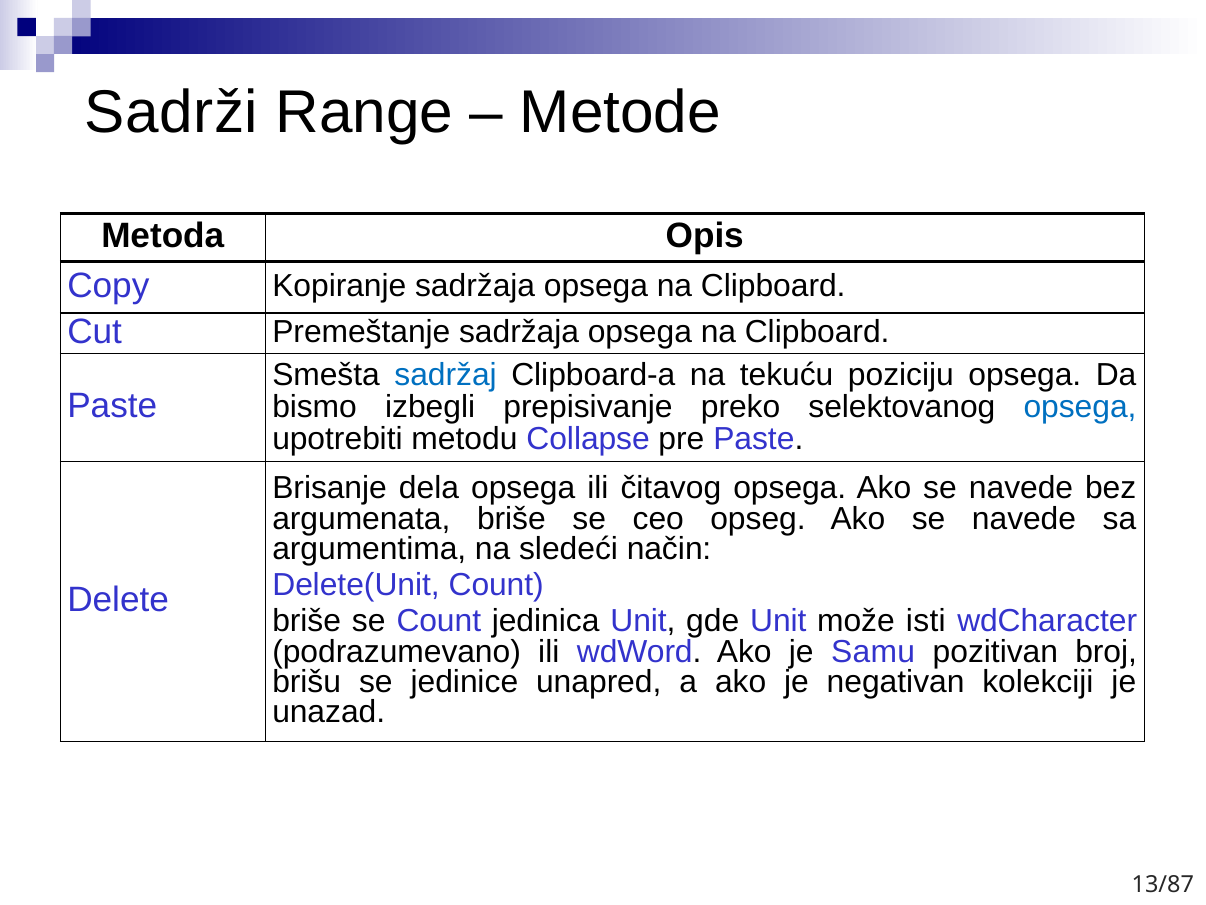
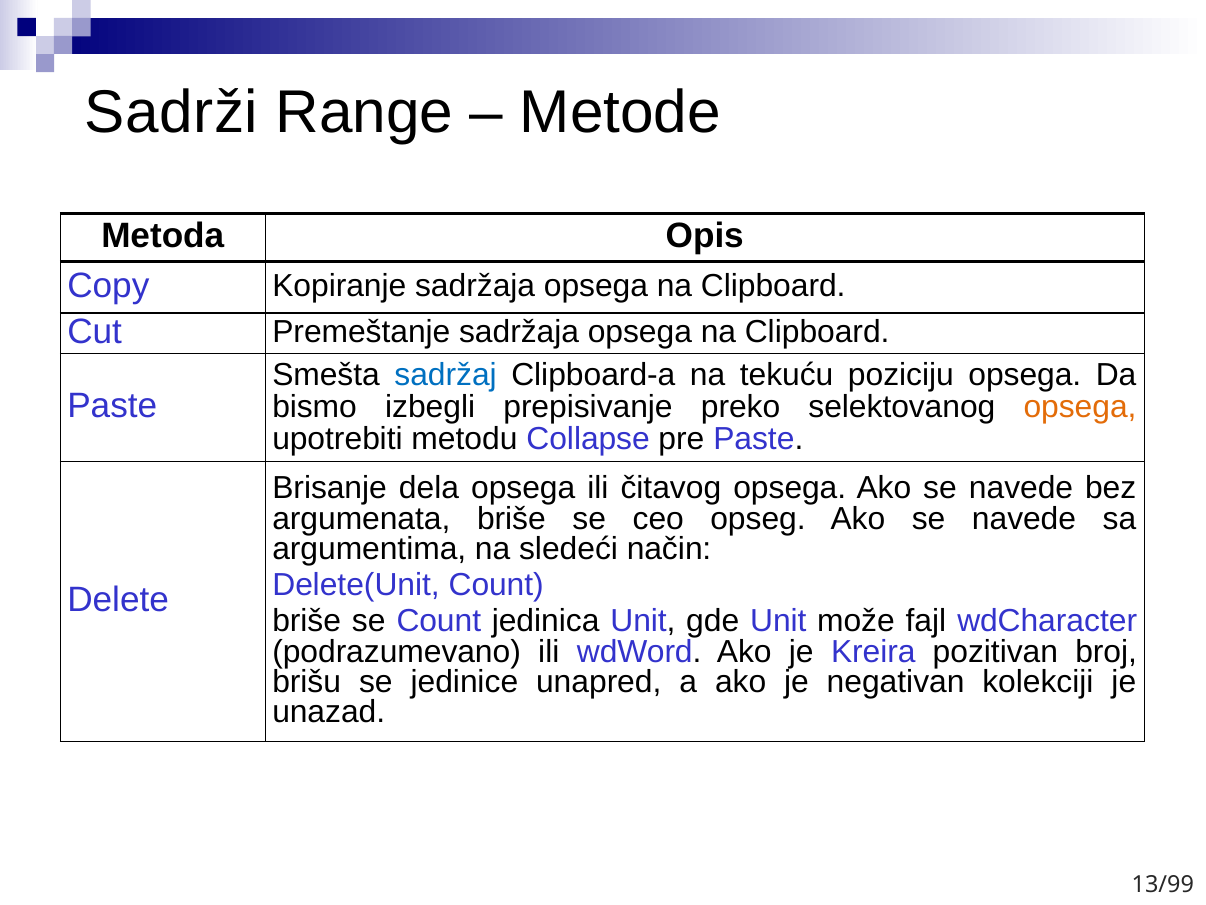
opsega colour: blue -> orange (1080, 406)
isti: isti -> fajl (926, 621)
Samu: Samu -> Kreira (873, 651)
13/87: 13/87 -> 13/99 (1163, 884)
